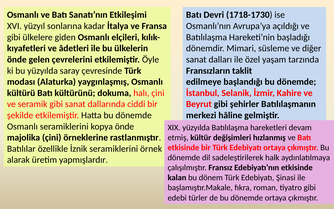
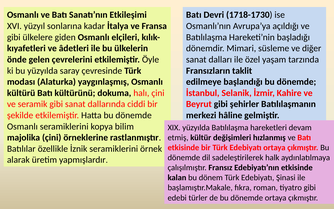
kopya önde: önde -> bilim (124, 126)
